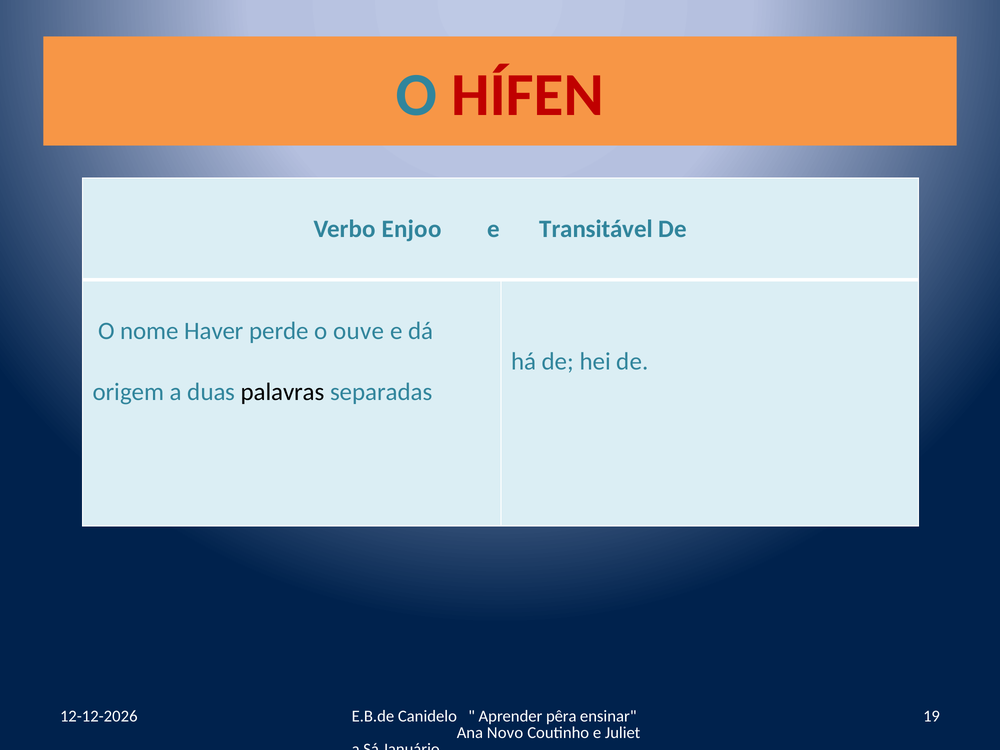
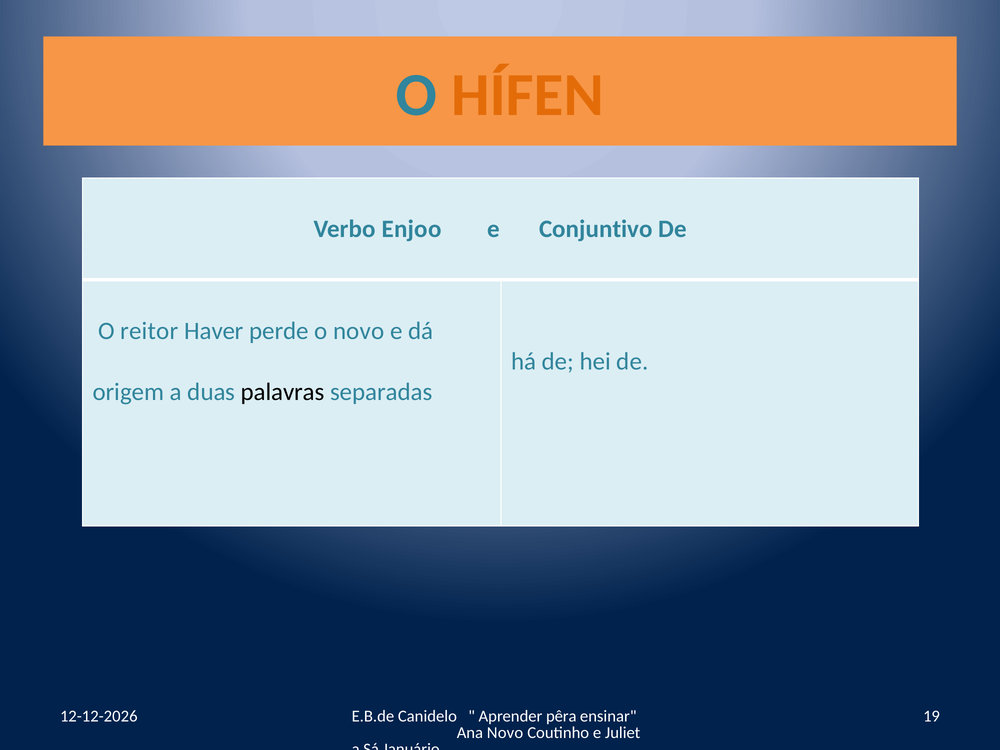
HÍFEN colour: red -> orange (527, 95)
Transitável: Transitável -> Conjuntivo (596, 229)
nome: nome -> reitor (149, 331)
o ouve: ouve -> novo (359, 331)
